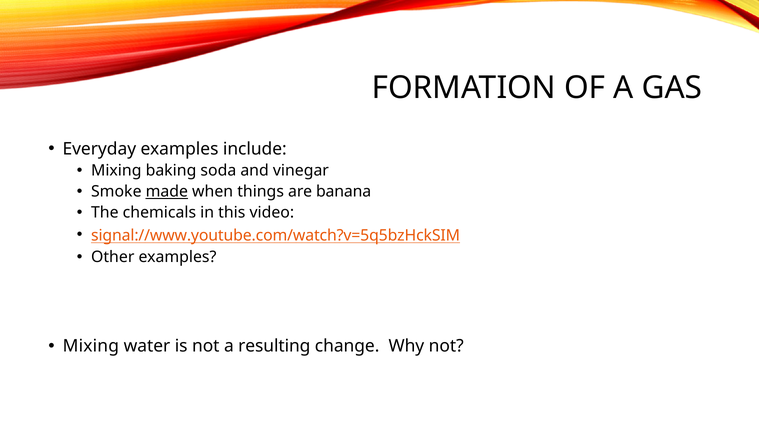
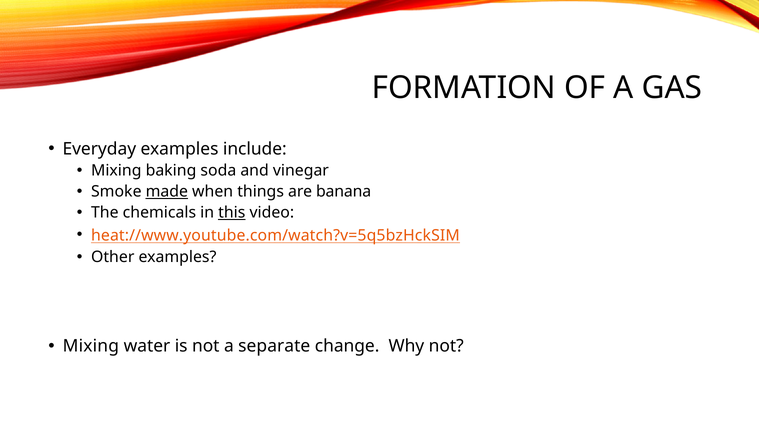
this underline: none -> present (232, 213)
signal://www.youtube.com/watch?v=5q5bzHckSIM: signal://www.youtube.com/watch?v=5q5bzHckSIM -> heat://www.youtube.com/watch?v=5q5bzHckSIM (275, 236)
resulting: resulting -> separate (274, 346)
